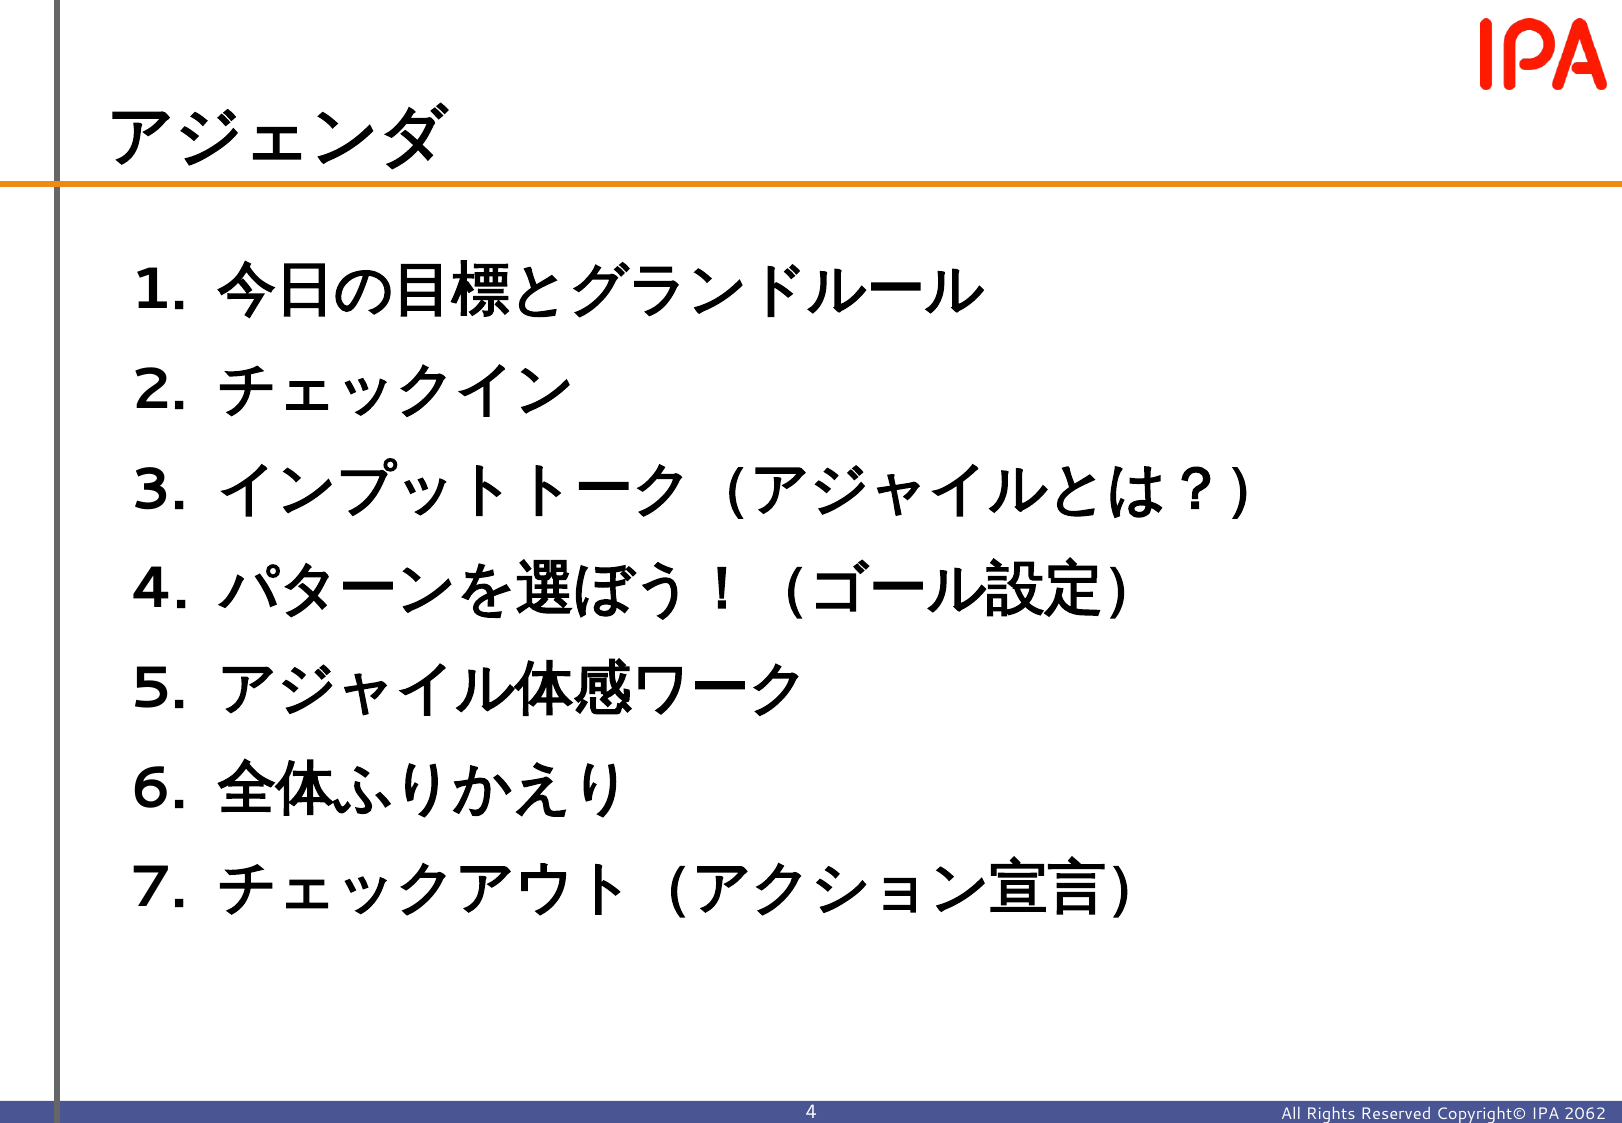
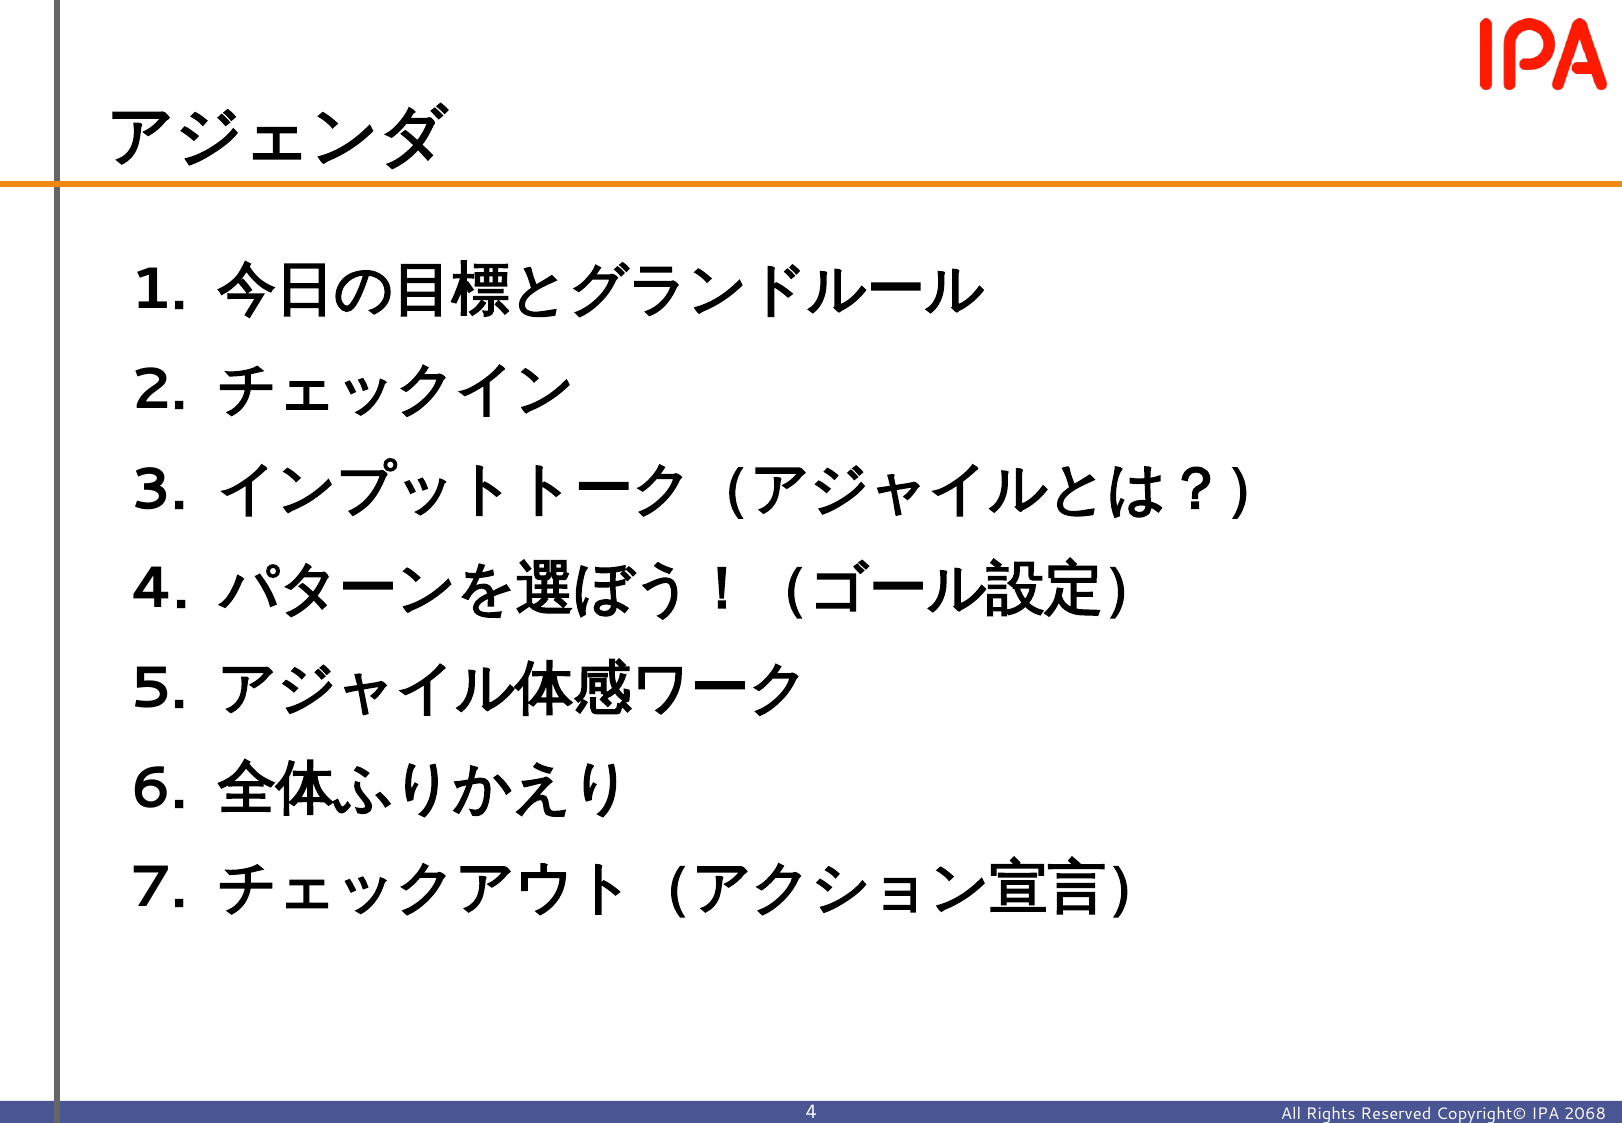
2062: 2062 -> 2068 (1585, 1114)
